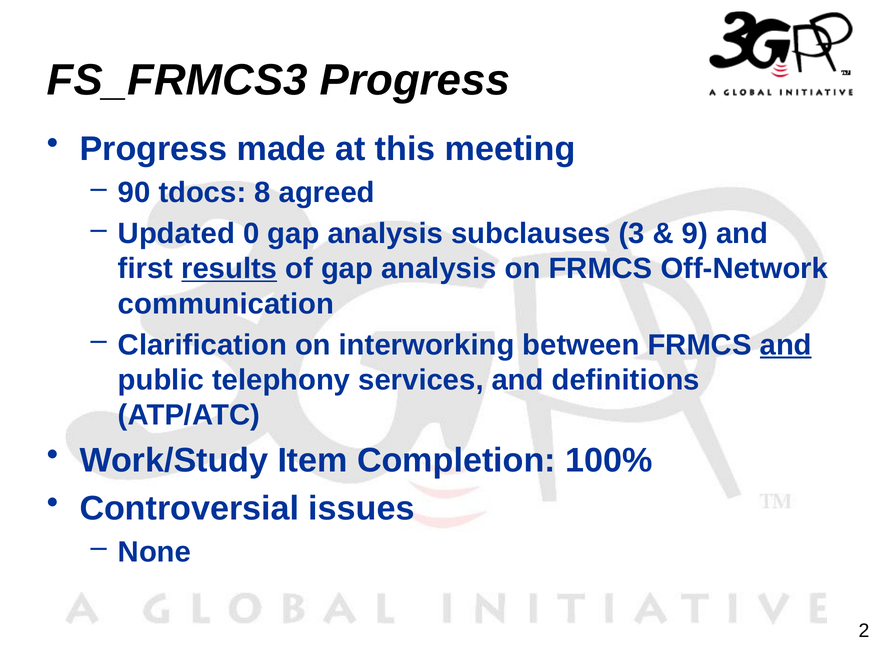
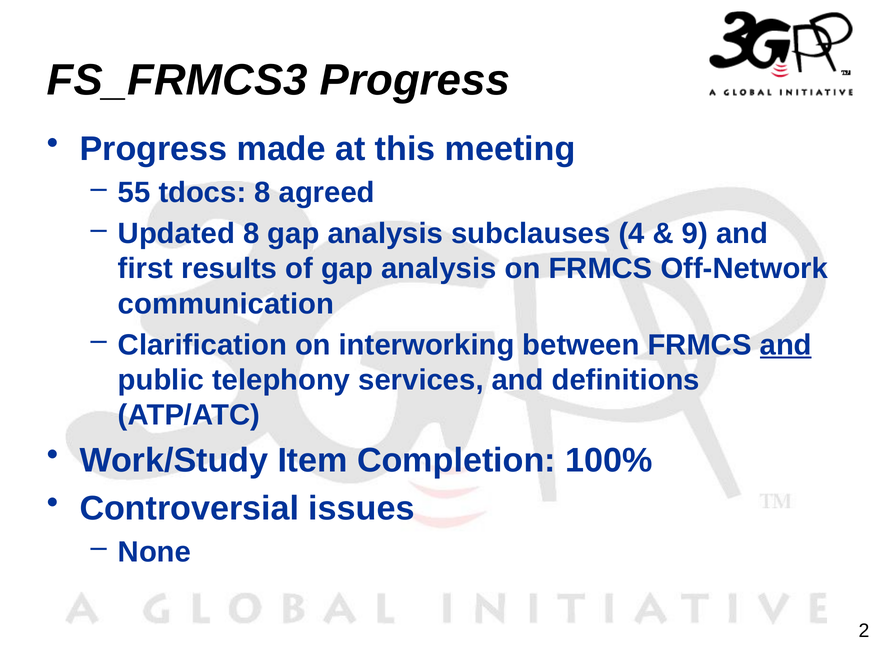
90: 90 -> 55 (134, 192)
Updated 0: 0 -> 8 (251, 233)
3: 3 -> 4 (632, 233)
results underline: present -> none (229, 269)
